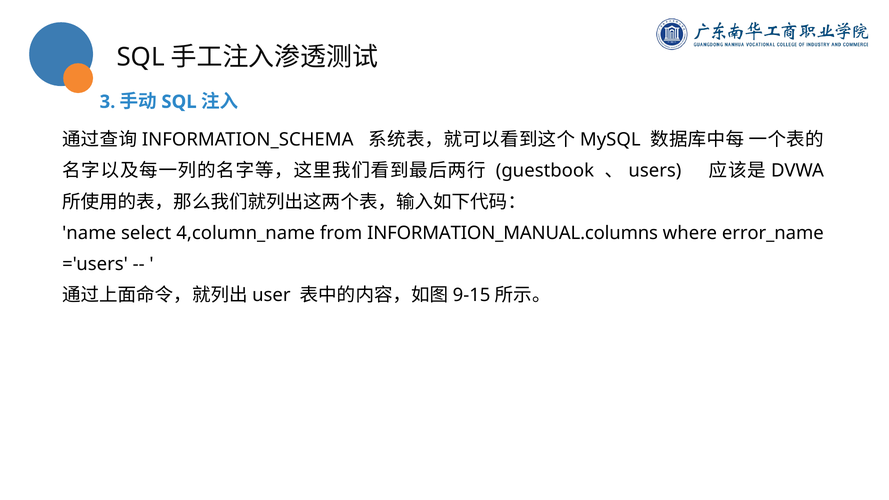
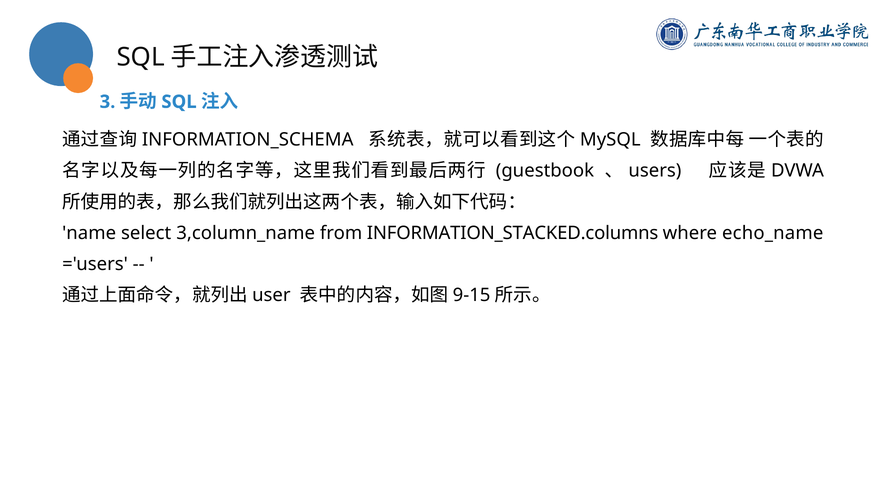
4,column_name: 4,column_name -> 3,column_name (246, 233)
INFORMATION_MANUAL.columns: INFORMATION_MANUAL.columns -> INFORMATION_STACKED.columns (513, 233)
error_name: error_name -> echo_name (773, 233)
